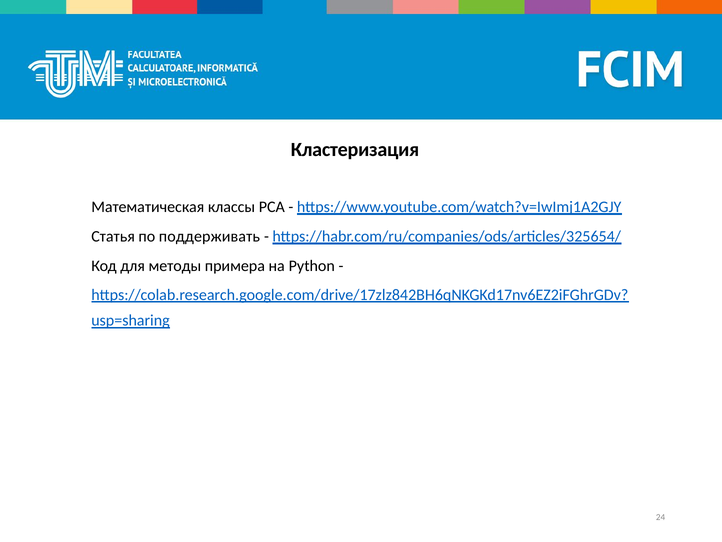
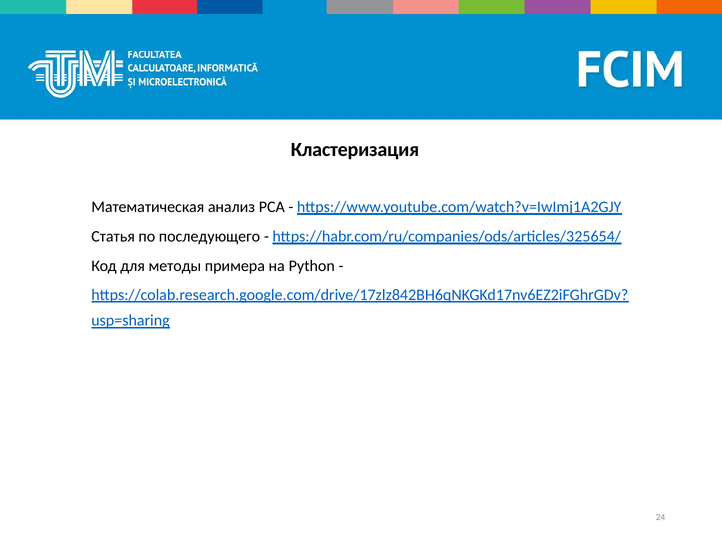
классы: классы -> анализ (231, 207)
поддерживать: поддерживать -> последующего (209, 236)
